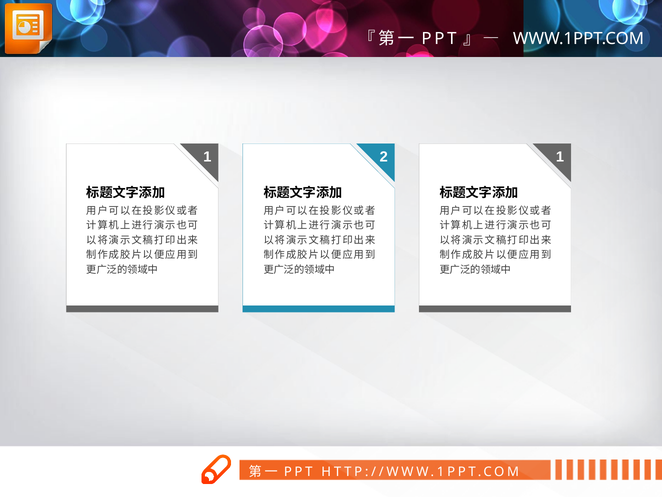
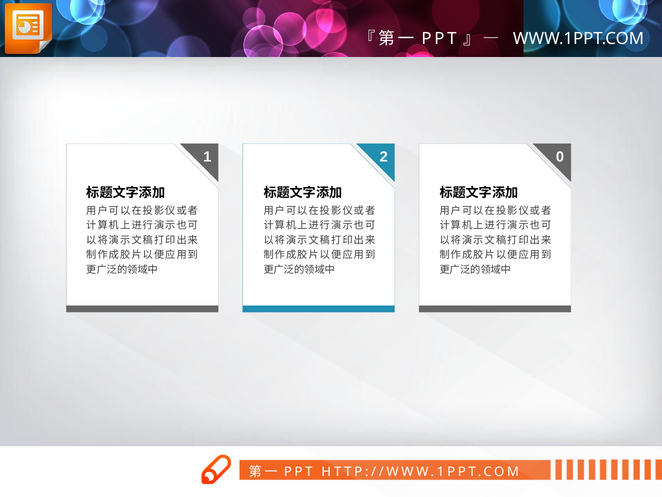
1 1: 1 -> 0 (560, 157)
